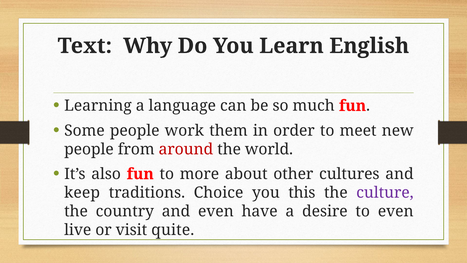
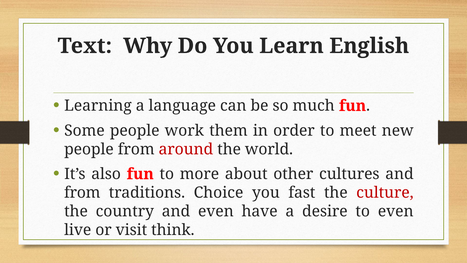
keep: keep -> from (82, 193)
this: this -> fast (302, 193)
culture colour: purple -> red (385, 193)
quite: quite -> think (173, 230)
